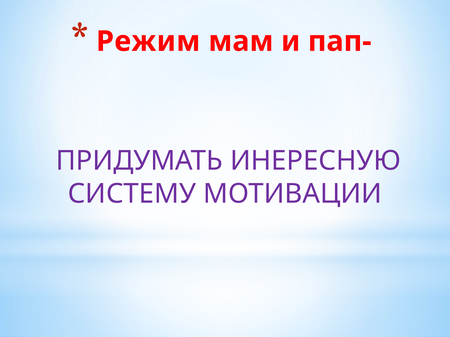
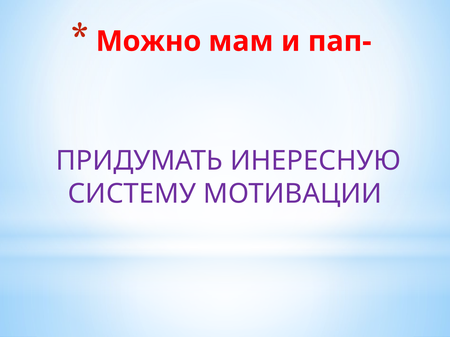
Режим: Режим -> Можно (148, 41)
